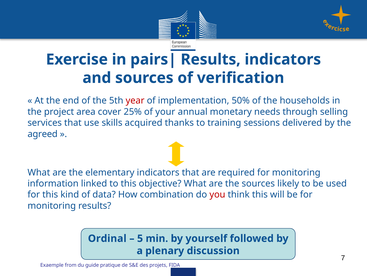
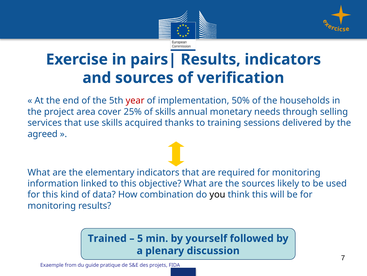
of your: your -> skills (165, 112)
you colour: red -> black (217, 194)
Ordinal: Ordinal -> Trained (107, 238)
